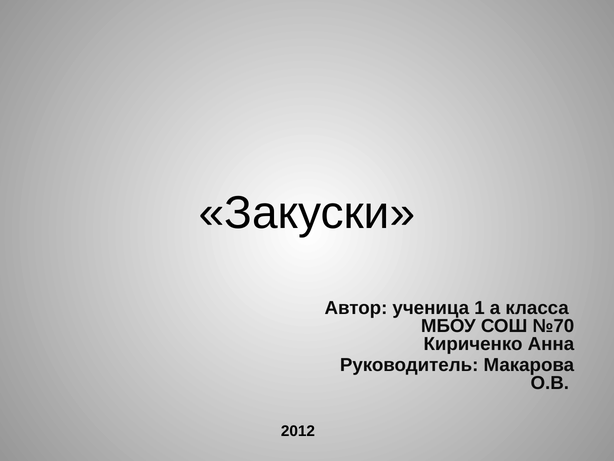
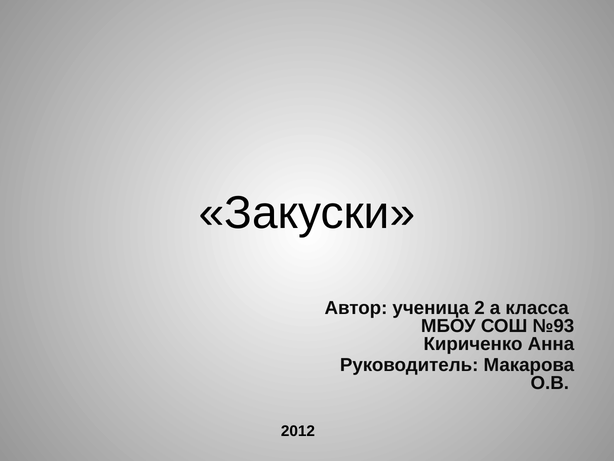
1: 1 -> 2 (479, 308)
№70: №70 -> №93 (553, 326)
